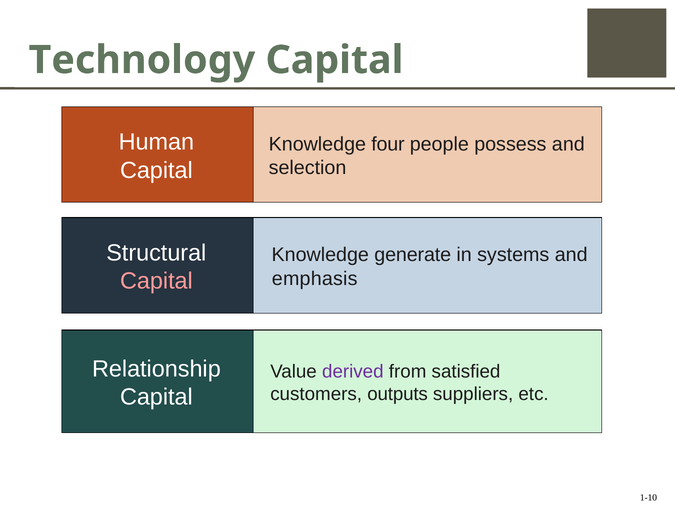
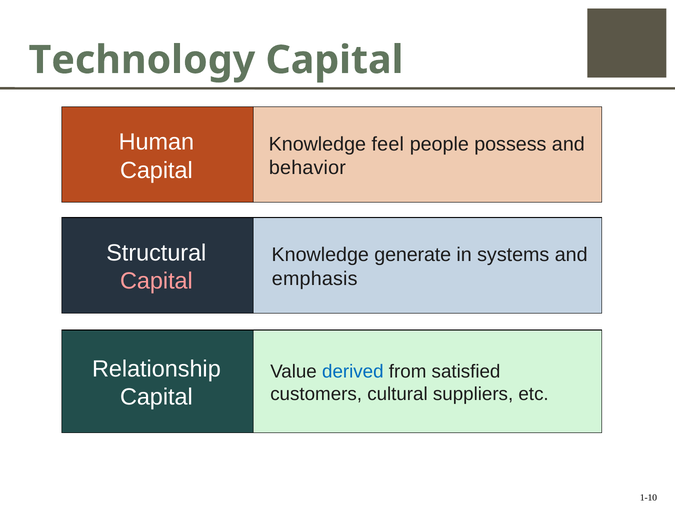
four: four -> feel (388, 144)
selection: selection -> behavior (307, 168)
derived colour: purple -> blue (353, 372)
outputs: outputs -> cultural (397, 394)
